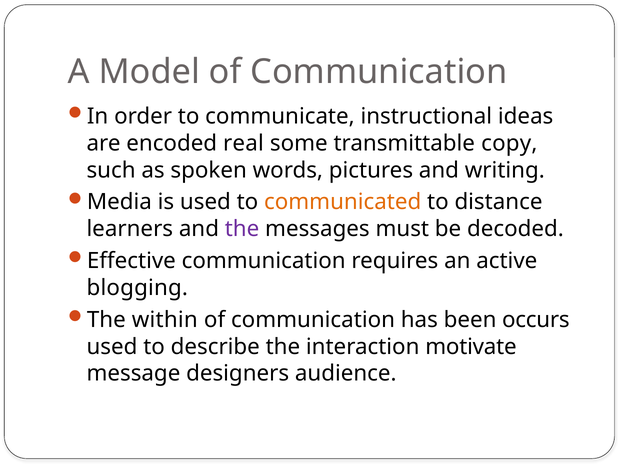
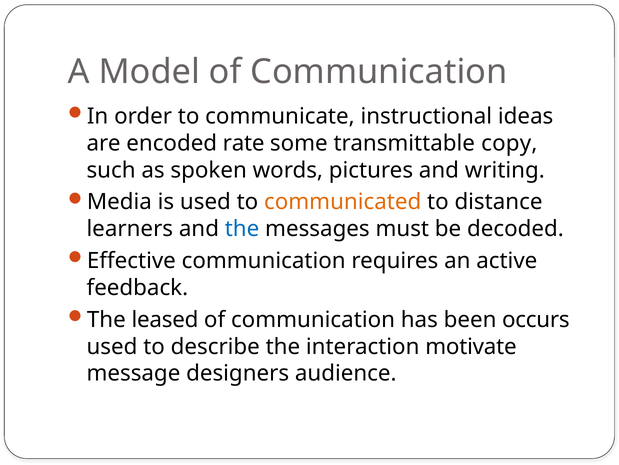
real: real -> rate (244, 143)
the colour: purple -> blue (242, 229)
blogging: blogging -> feedback (137, 287)
within: within -> leased (165, 319)
